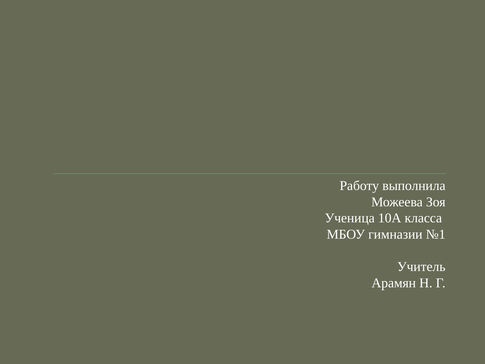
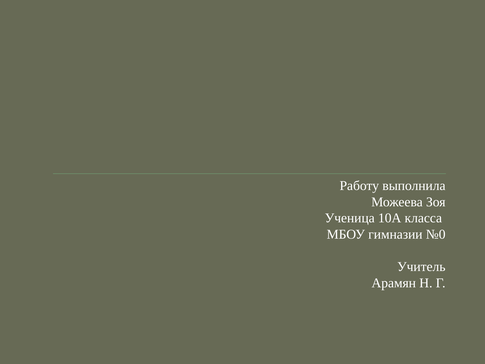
№1: №1 -> №0 (436, 234)
